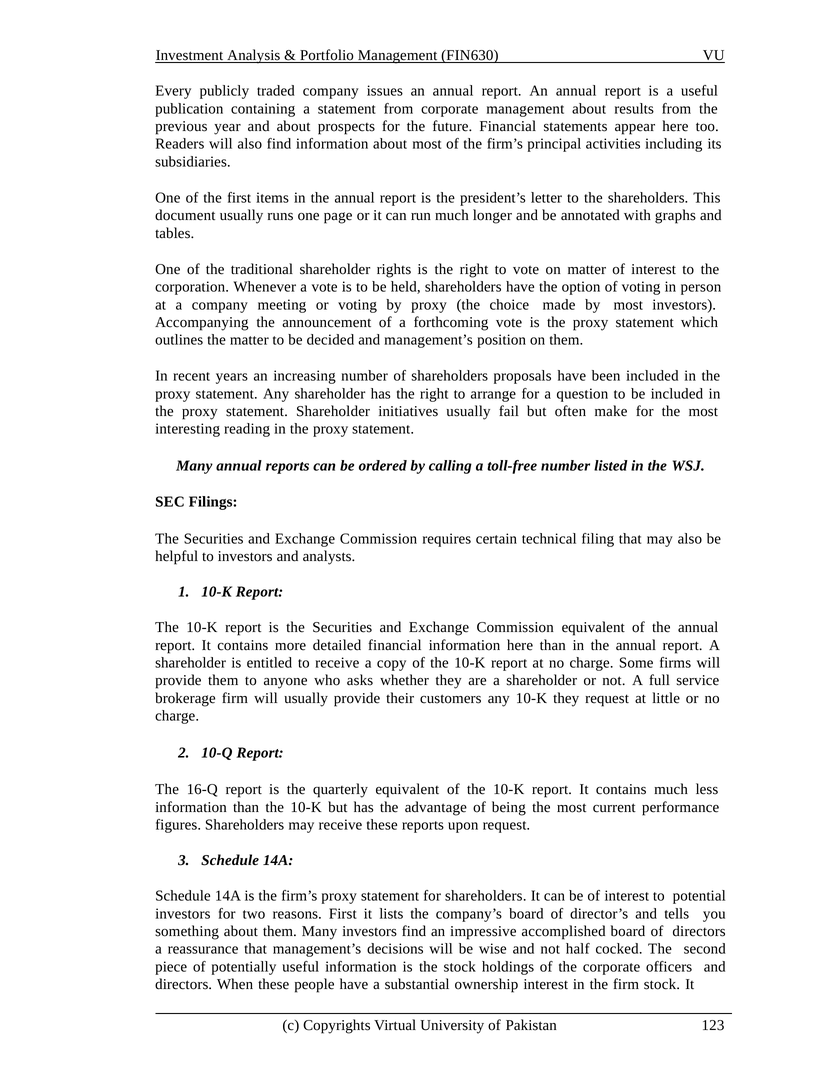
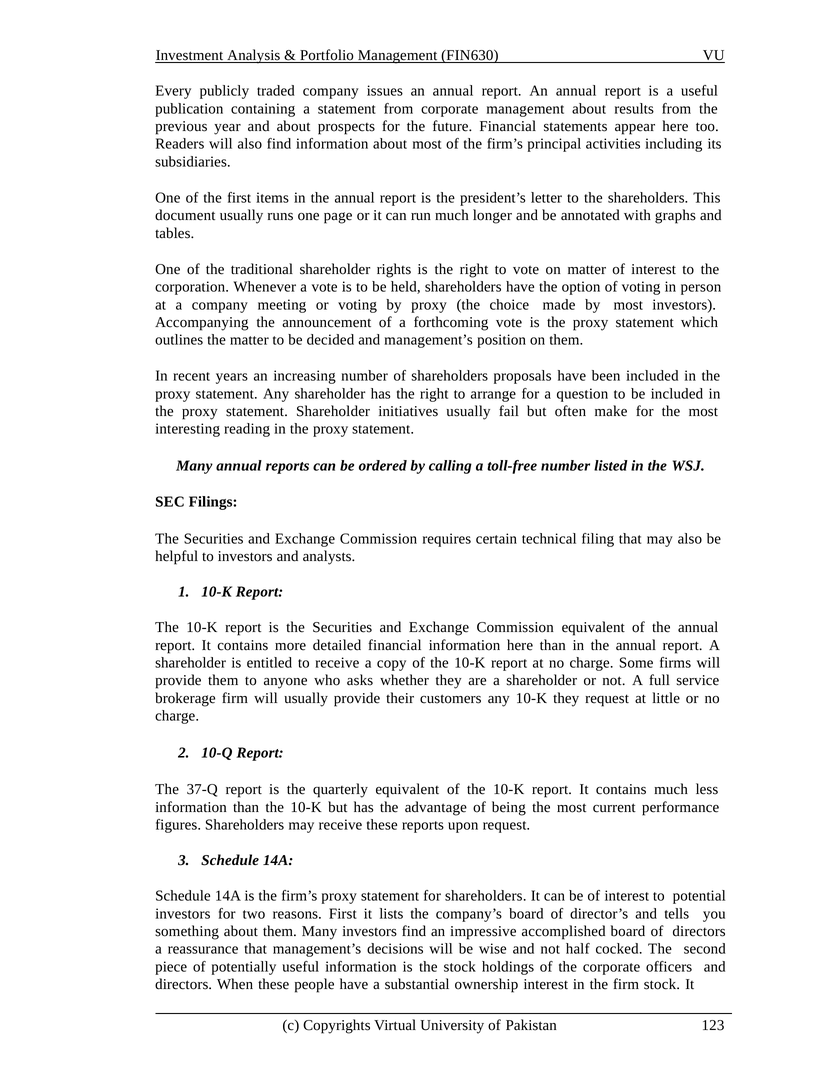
16-Q: 16-Q -> 37-Q (202, 789)
